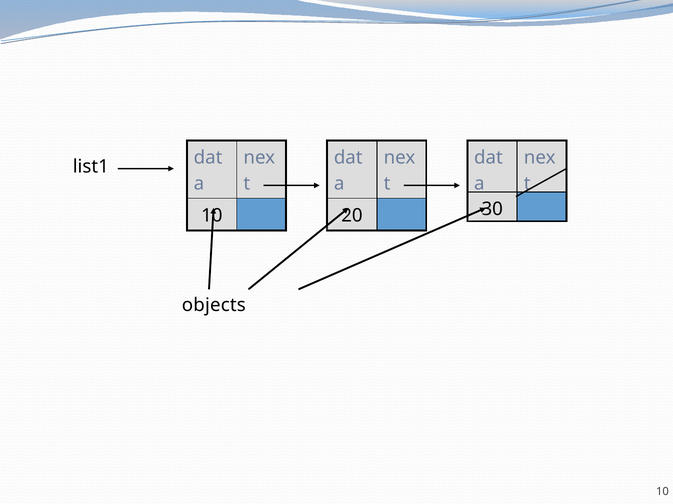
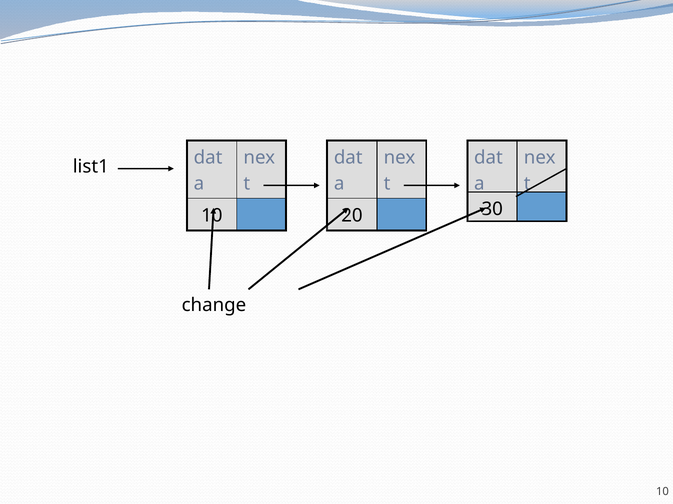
objects: objects -> change (214, 306)
